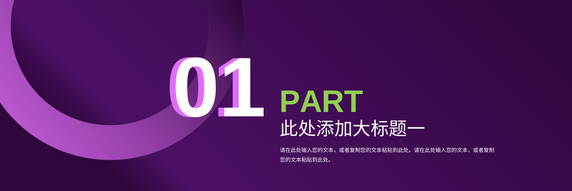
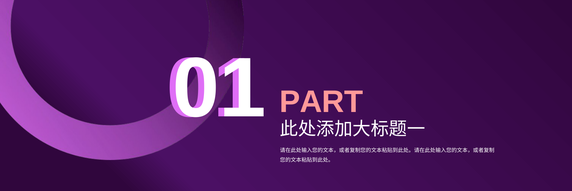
PART colour: light green -> pink (321, 102)
